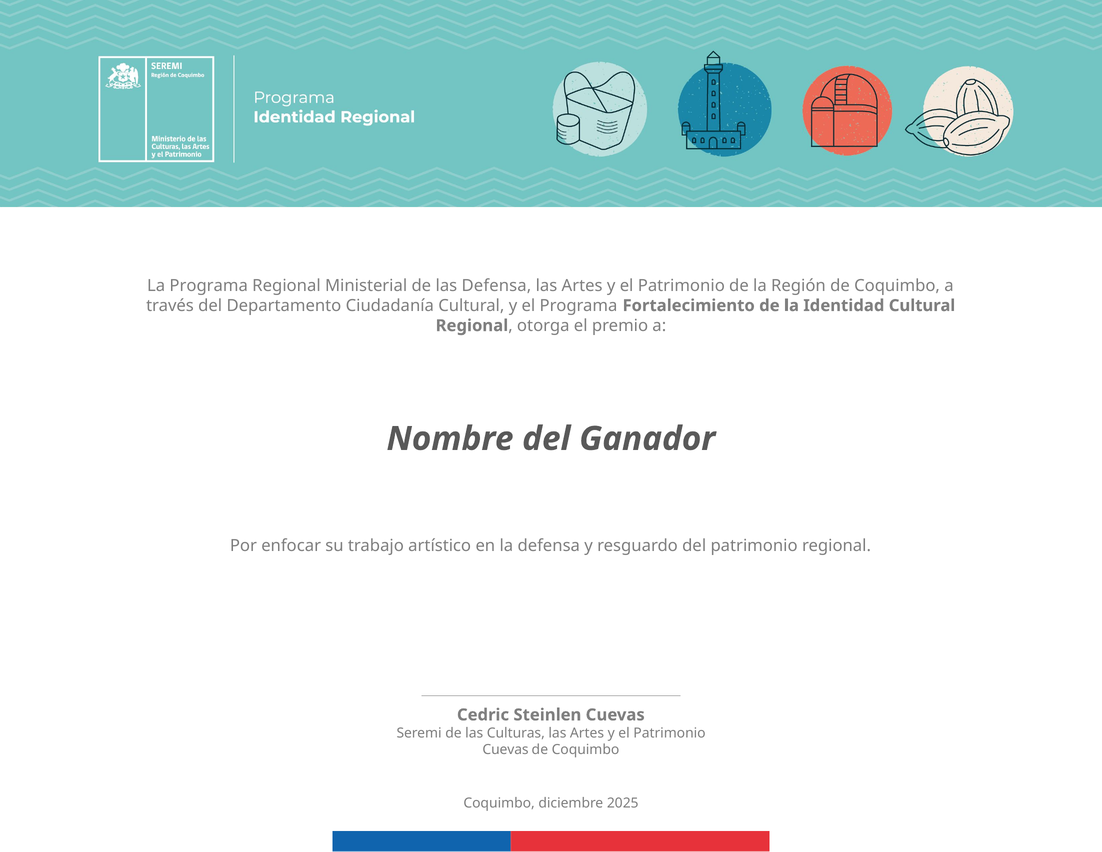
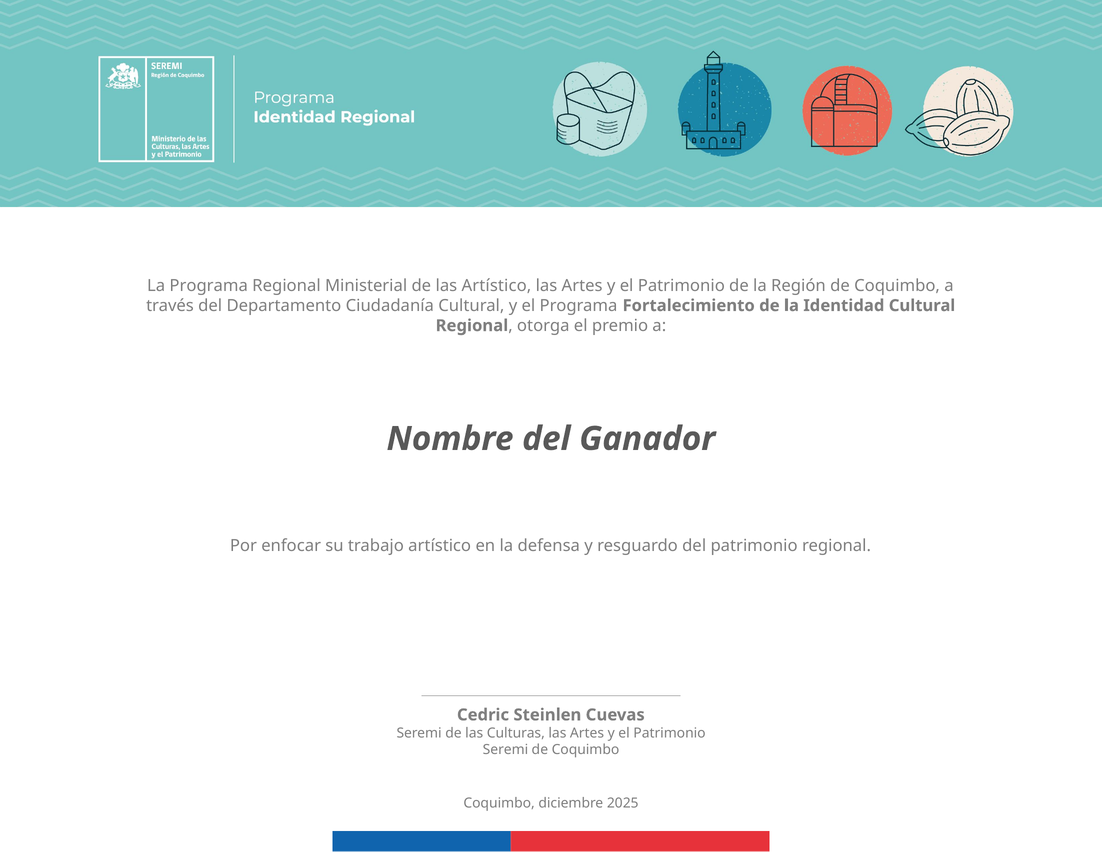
las Defensa: Defensa -> Artístico (496, 285)
Cuevas: Cuevas -> Seremi (505, 749)
